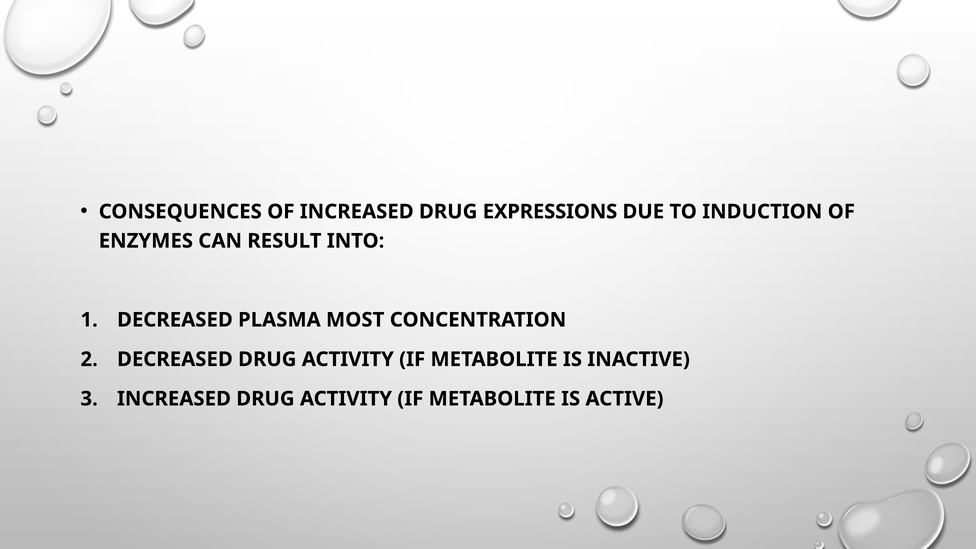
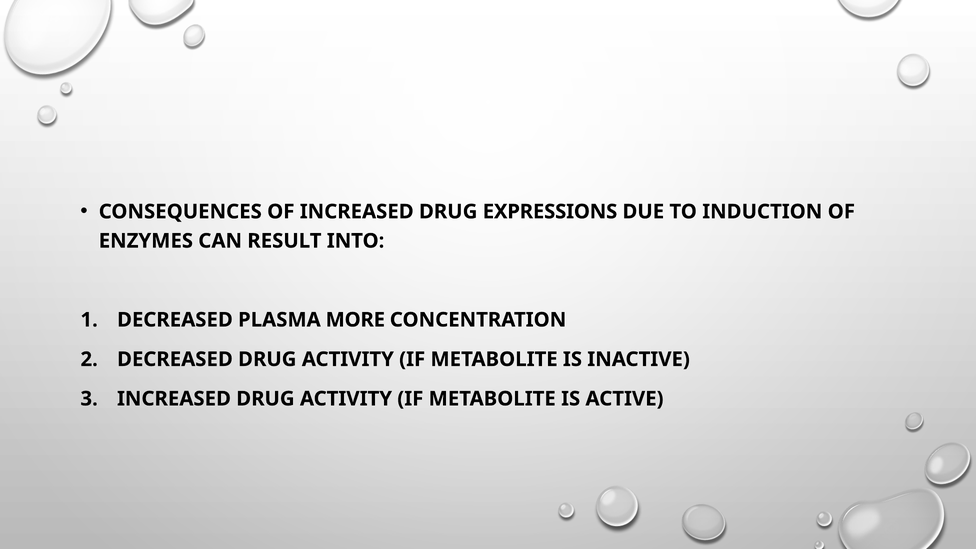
MOST: MOST -> MORE (355, 320)
